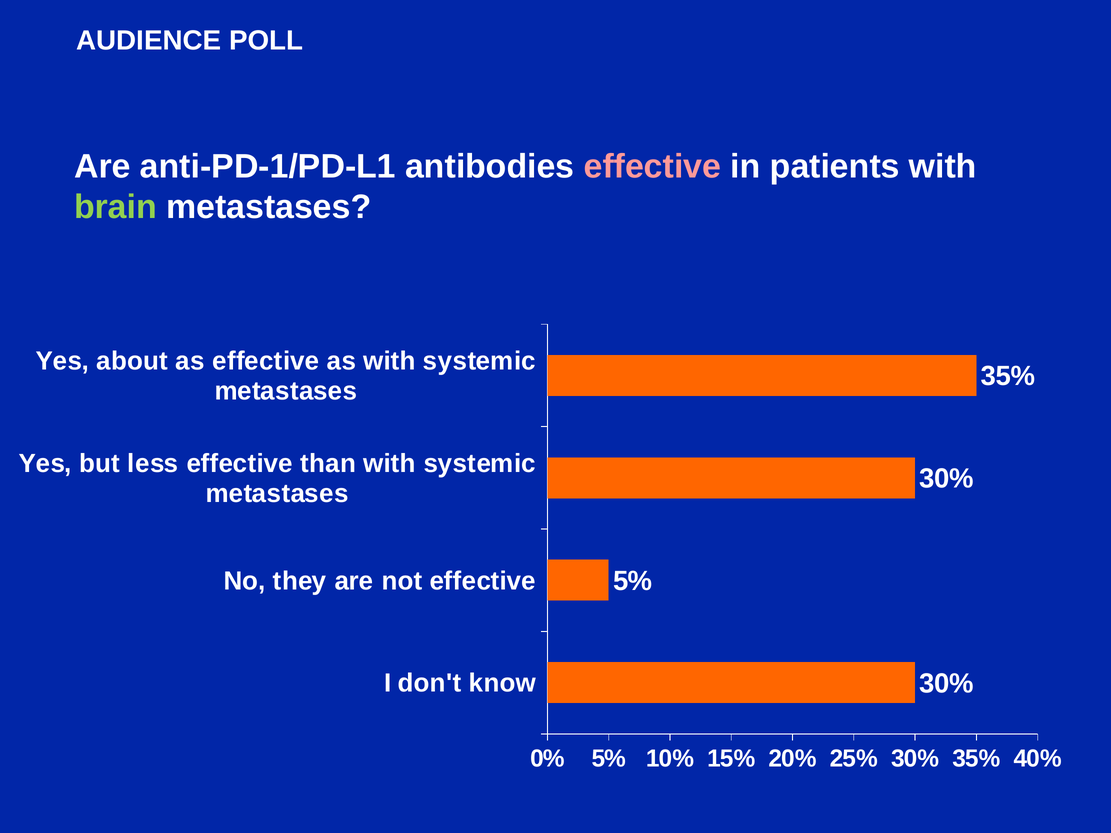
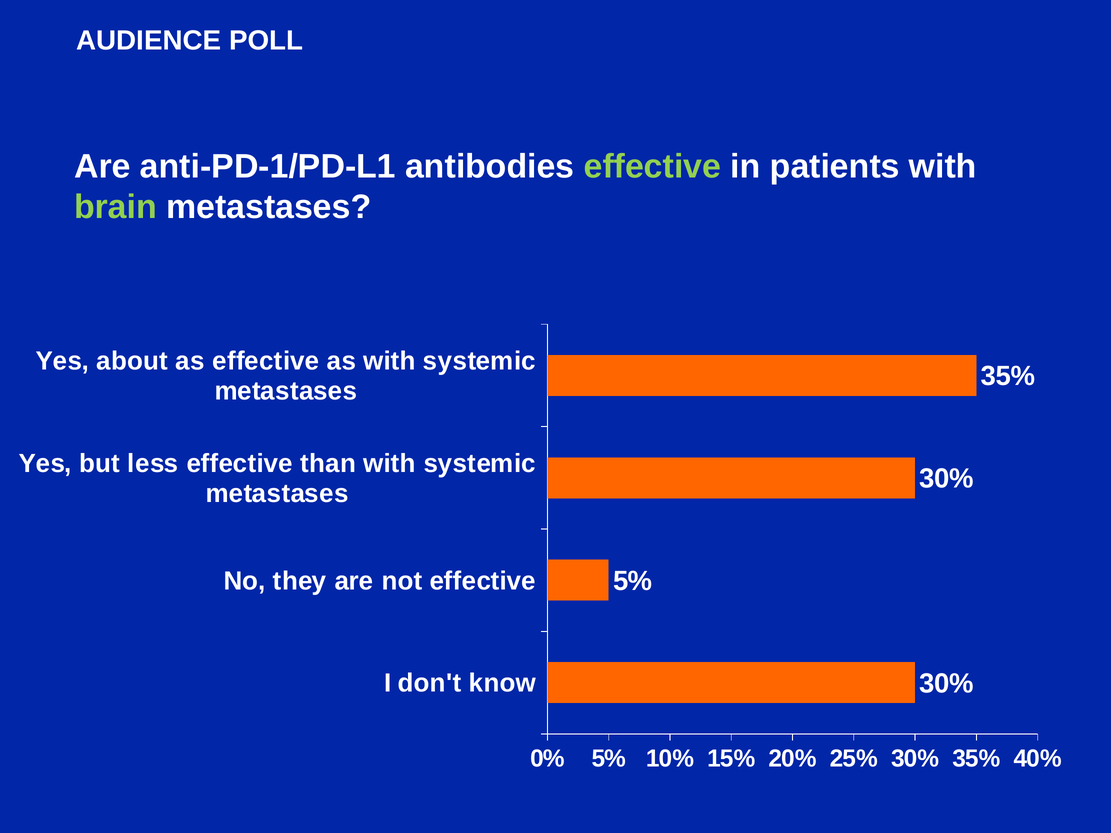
effective colour: pink -> light green (652, 166)
